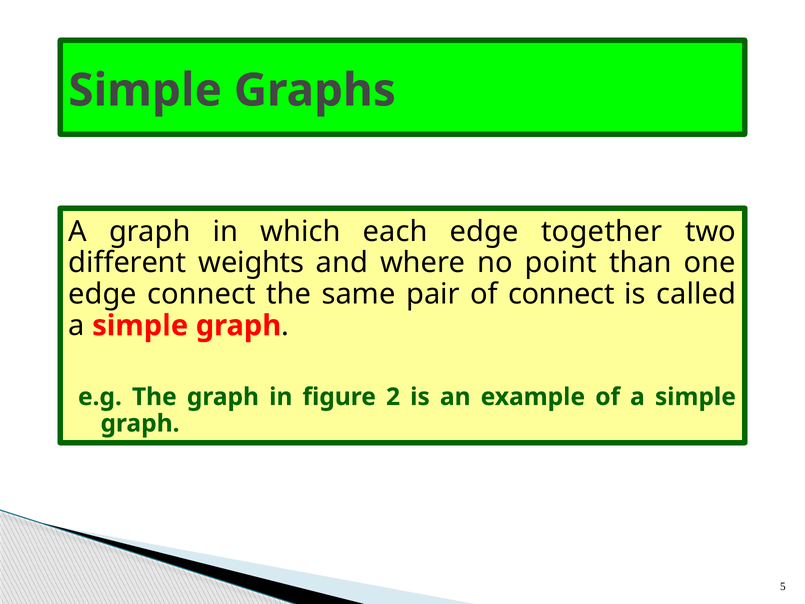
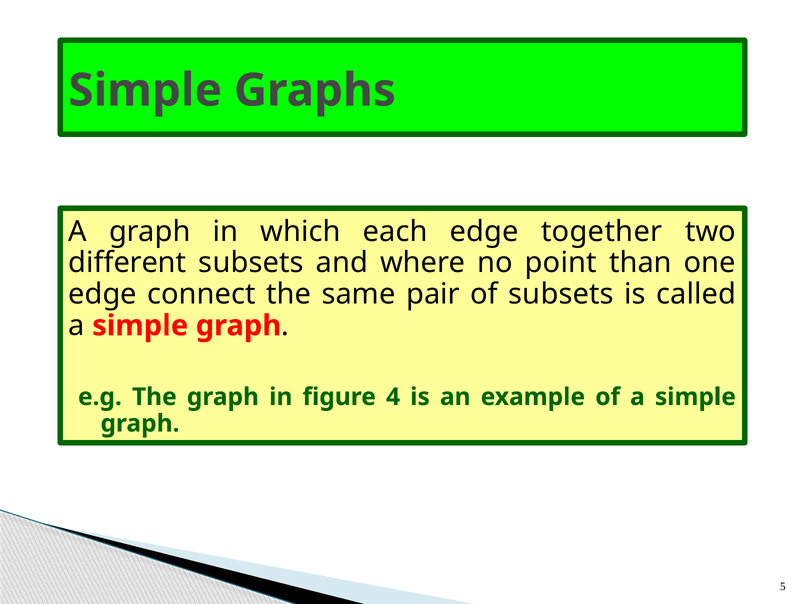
different weights: weights -> subsets (251, 263)
of connect: connect -> subsets (561, 294)
2: 2 -> 4 (393, 397)
